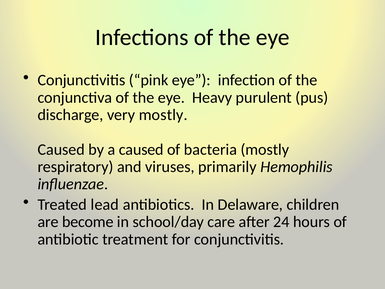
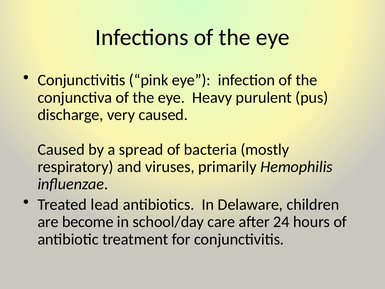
very mostly: mostly -> caused (163, 115)
a caused: caused -> spread (141, 149)
